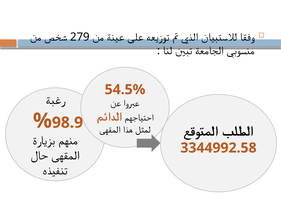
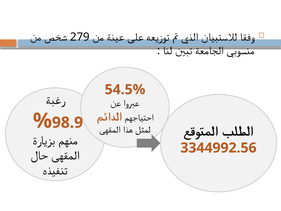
3344992.58: 3344992.58 -> 3344992.56 (218, 148)
